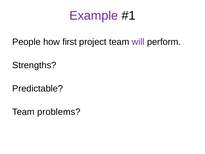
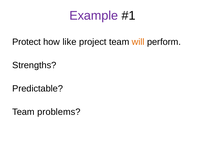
People: People -> Protect (27, 42)
first: first -> like (69, 42)
will colour: purple -> orange (138, 42)
